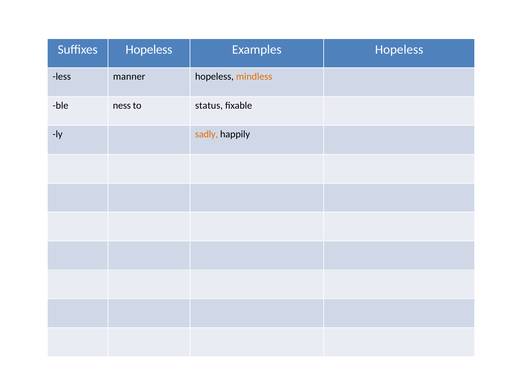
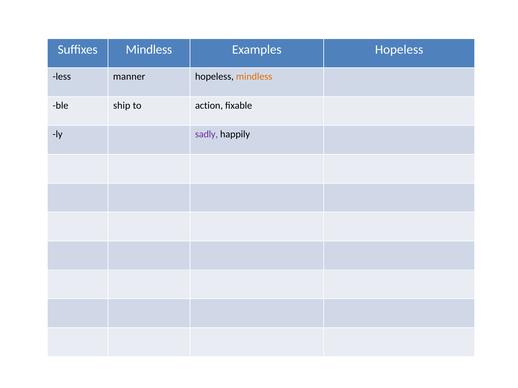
Suffixes Hopeless: Hopeless -> Mindless (149, 50)
ness: ness -> ship (122, 106)
status: status -> action (209, 106)
sadly colour: orange -> purple (206, 134)
